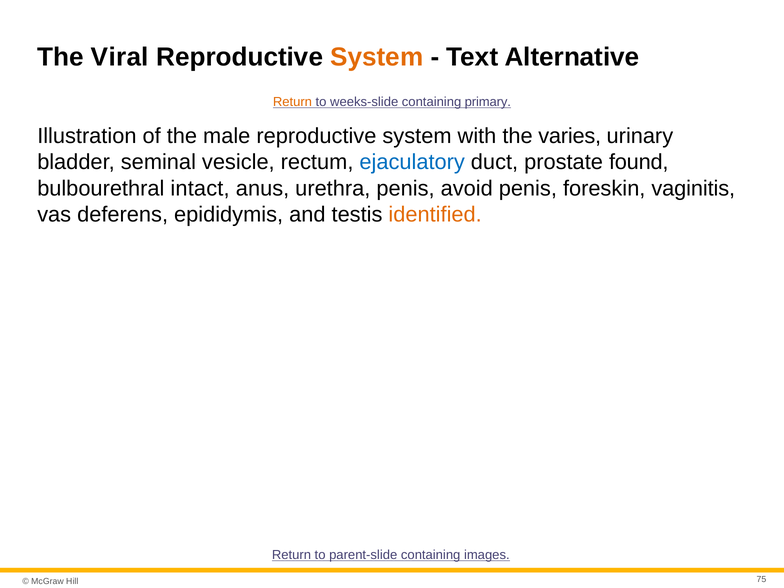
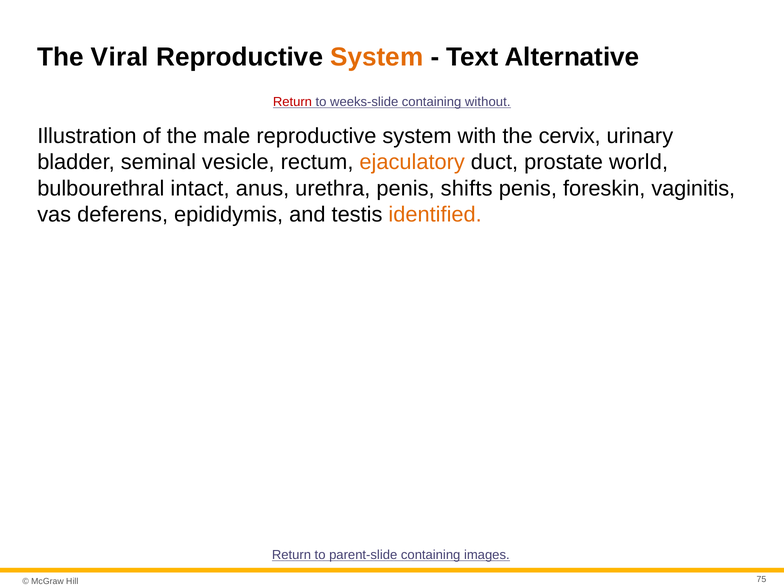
Return colour: orange -> red (292, 102)
primary: primary -> without (488, 102)
varies: varies -> cervix (570, 136)
ejaculatory colour: blue -> orange (412, 162)
found: found -> world (639, 162)
avoid: avoid -> shifts (467, 188)
